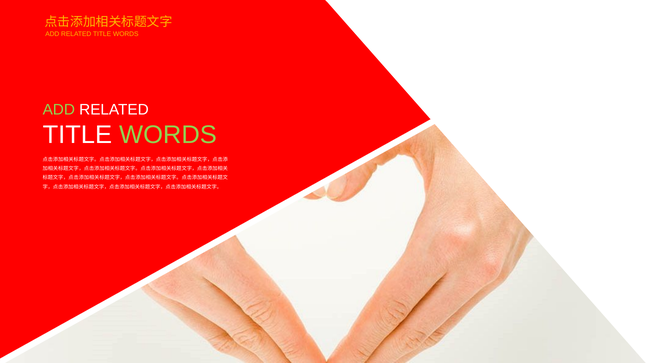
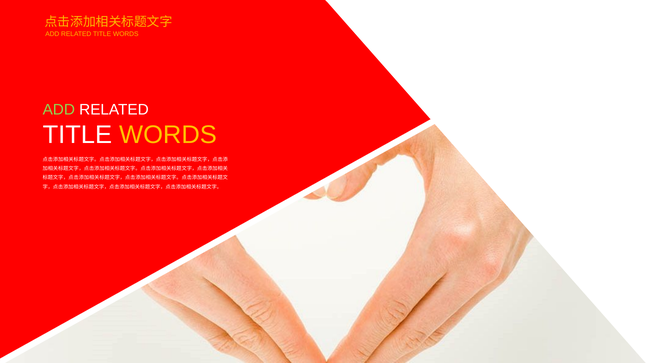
WORDS colour: light green -> yellow (168, 135)
